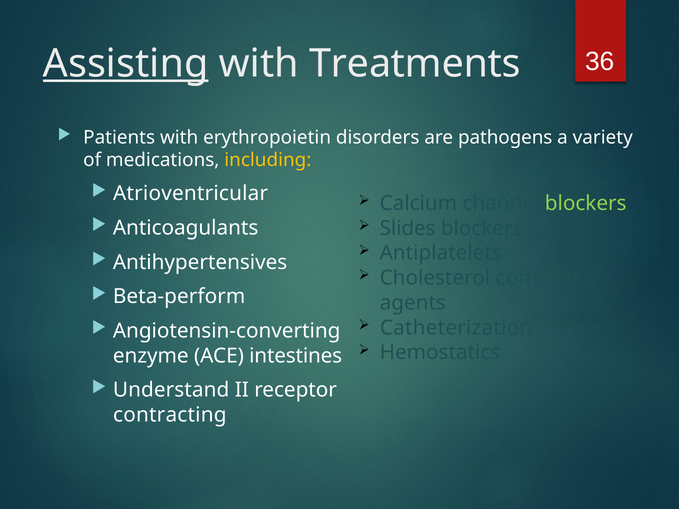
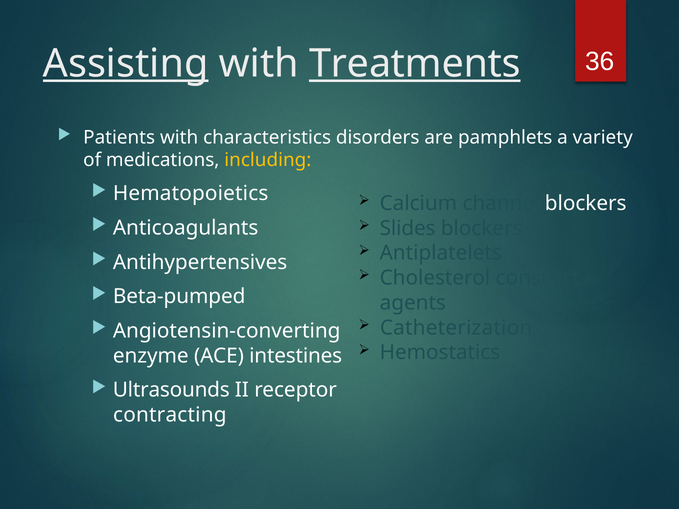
Treatments underline: none -> present (415, 64)
erythropoietin: erythropoietin -> characteristics (267, 138)
pathogens: pathogens -> pamphlets (505, 138)
Atrioventricular: Atrioventricular -> Hematopoietics (191, 194)
blockers colour: light green -> white (586, 203)
Beta-perform: Beta-perform -> Beta-pumped (179, 297)
Understand: Understand -> Ultrasounds (171, 390)
